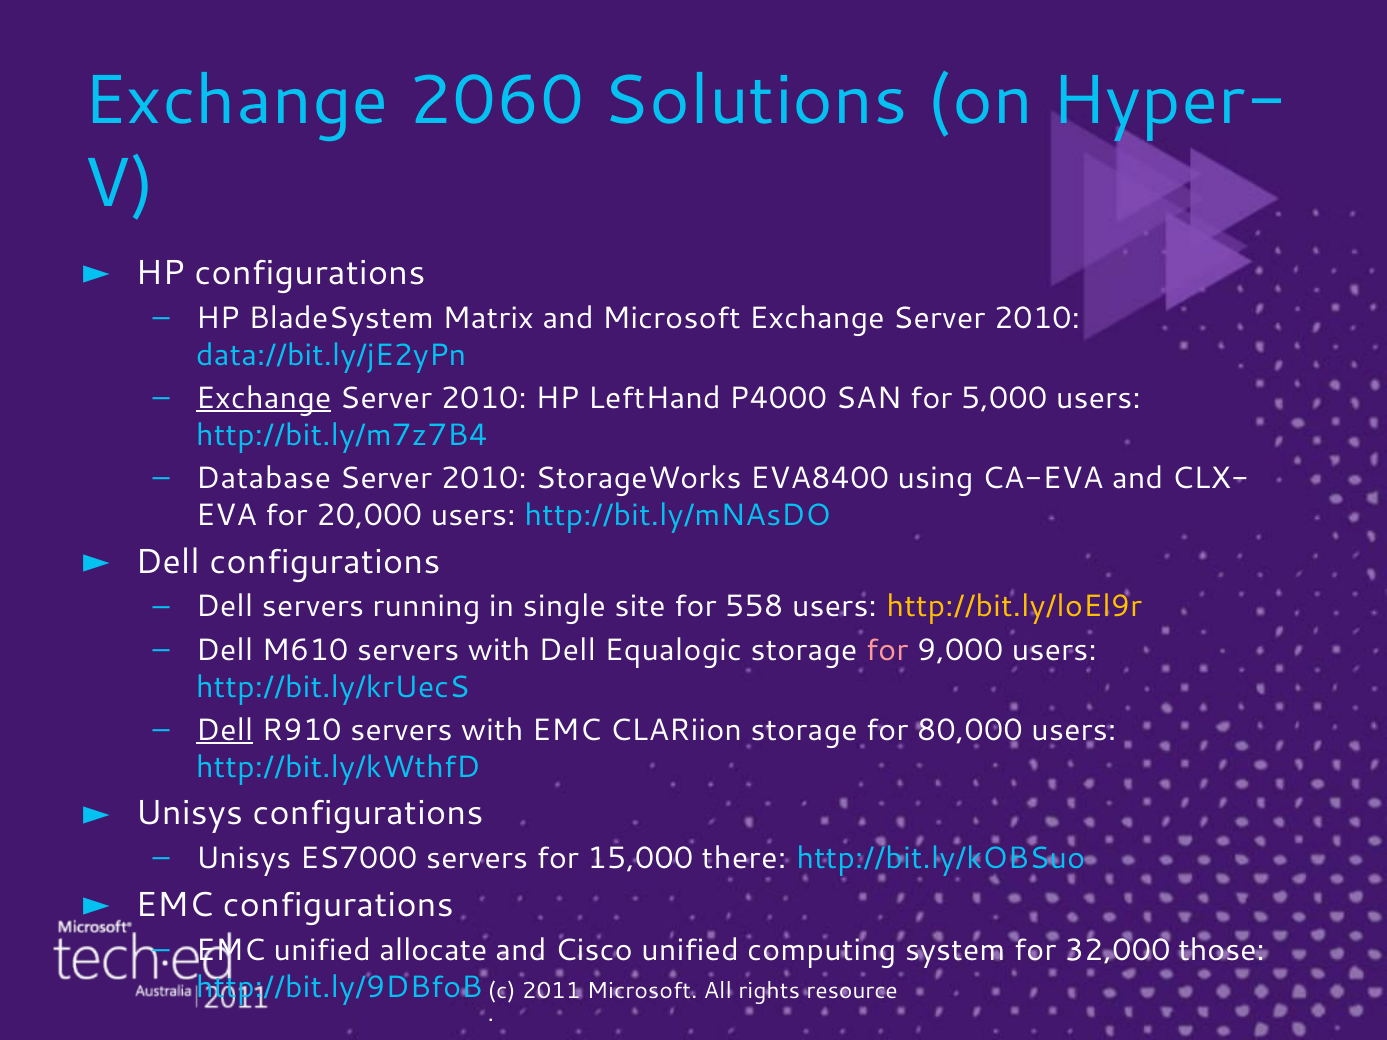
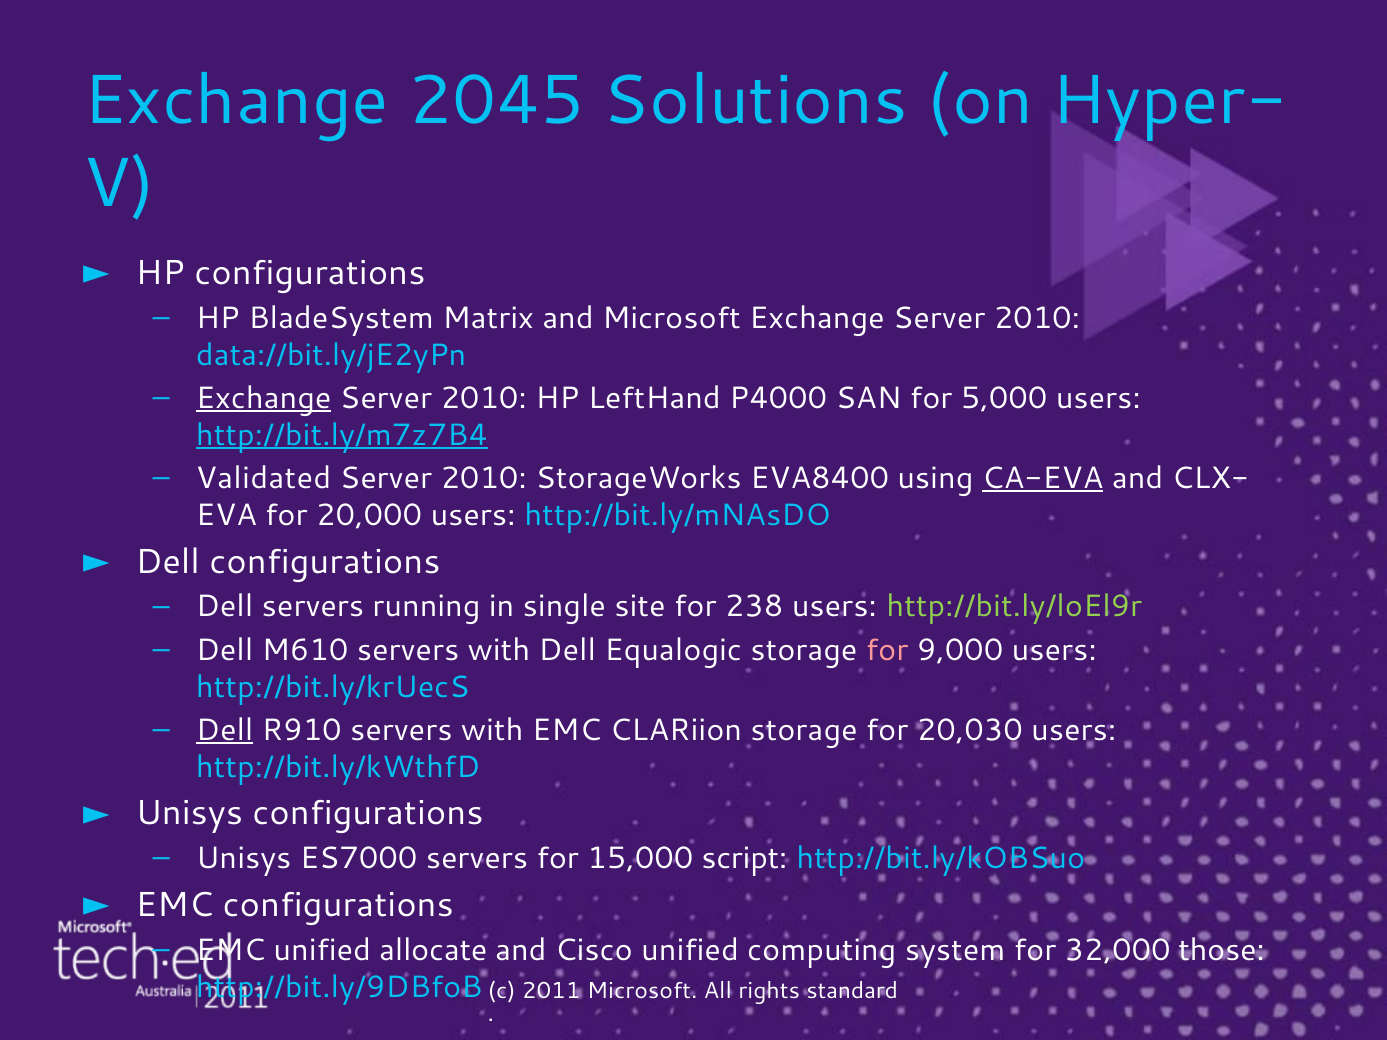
2060: 2060 -> 2045 (496, 100)
http://bit.ly/m7z7B4 underline: none -> present (342, 435)
Database: Database -> Validated (264, 478)
CA-EVA underline: none -> present (1043, 478)
558: 558 -> 238 (754, 607)
http://bit.ly/loEl9r colour: yellow -> light green (1014, 607)
80,000: 80,000 -> 20,030 (970, 730)
there: there -> script (744, 859)
resource: resource -> standard (852, 991)
